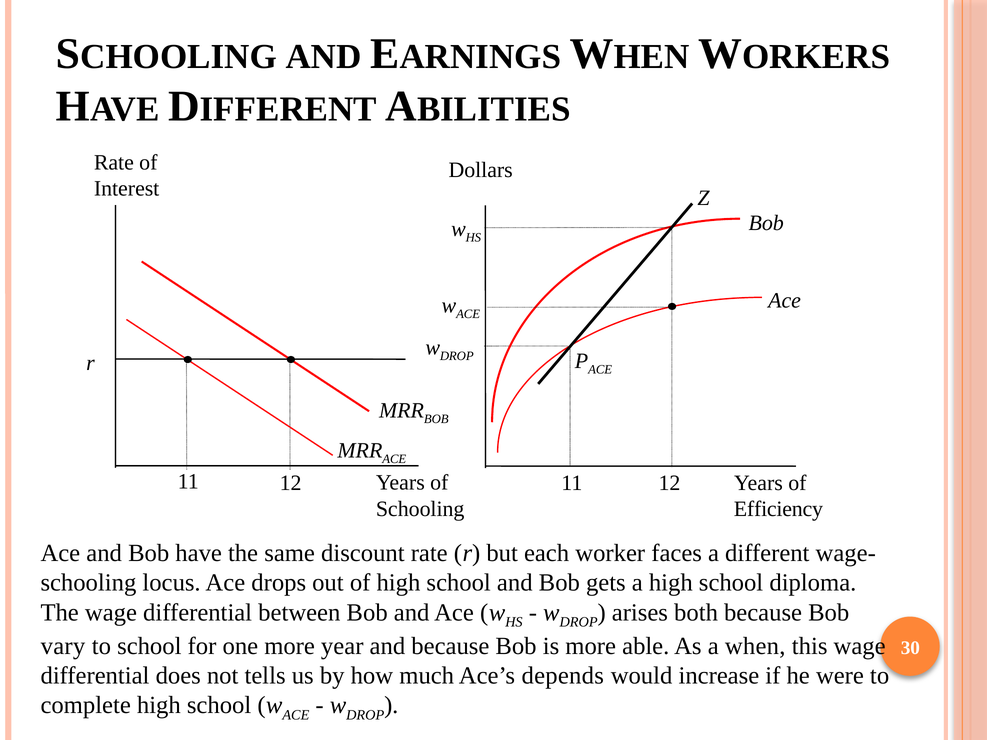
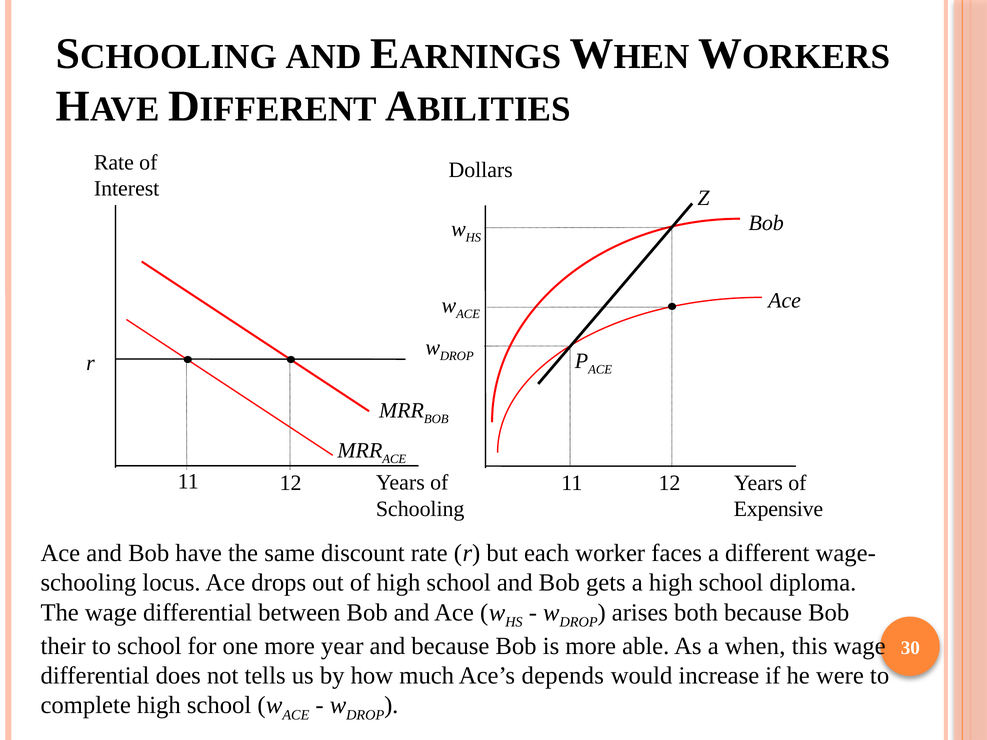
Efficiency: Efficiency -> Expensive (778, 509)
vary: vary -> their (63, 646)
